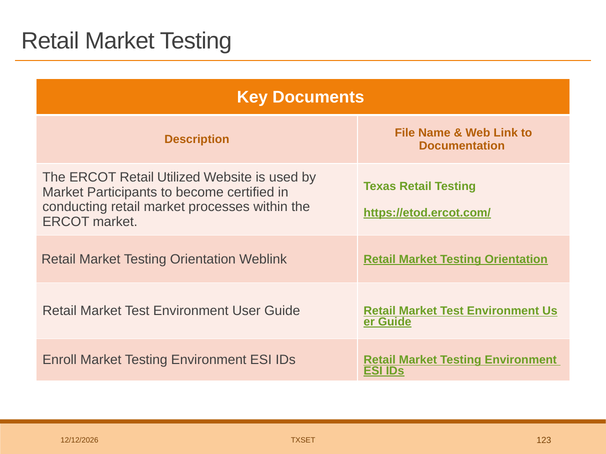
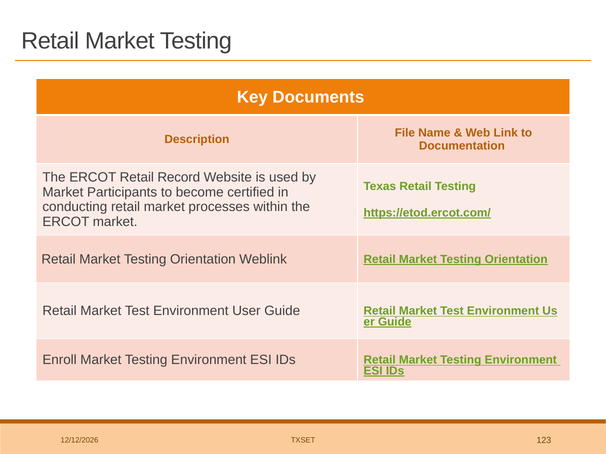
Utilized: Utilized -> Record (179, 177)
